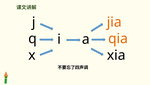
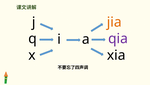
qia colour: orange -> purple (118, 38)
